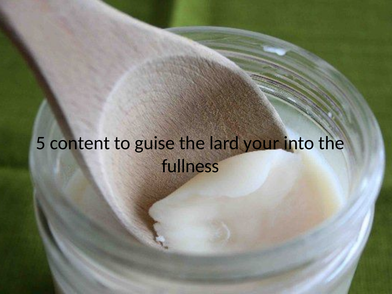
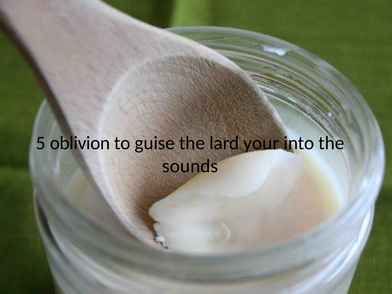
content: content -> oblivion (80, 143)
fullness: fullness -> sounds (190, 166)
